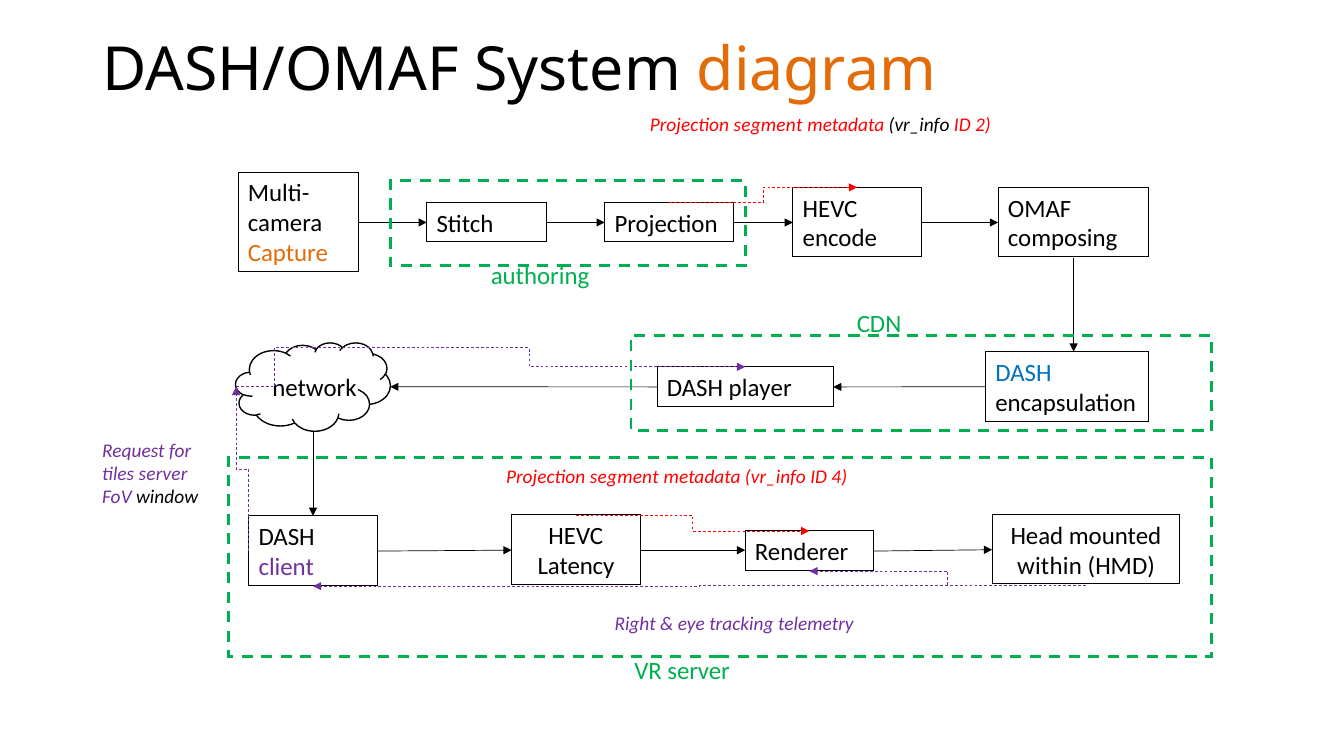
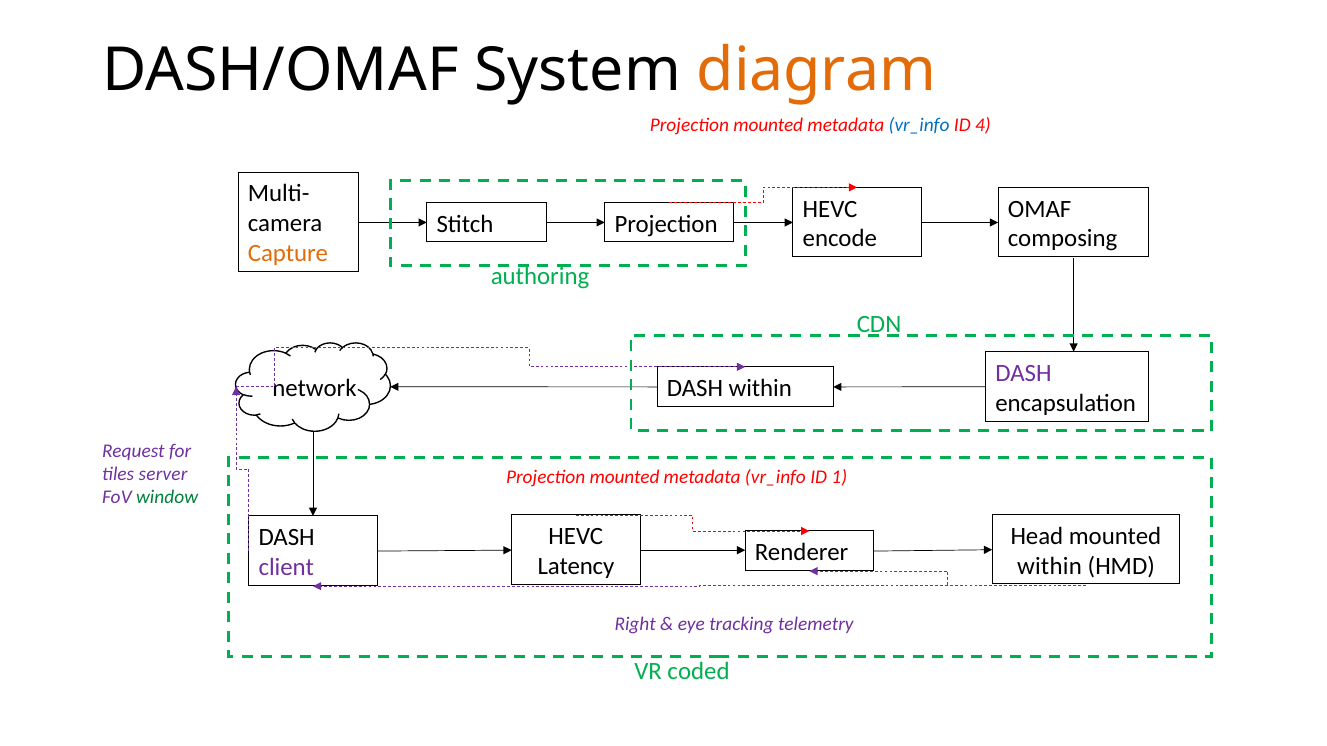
segment: segment -> mounted (768, 125)
vr_info colour: black -> blue (919, 125)
2: 2 -> 4 (983, 125)
DASH colour: blue -> purple (1023, 373)
DASH player: player -> within (760, 389)
segment: segment -> mounted (625, 478)
4: 4 -> 1 (839, 478)
window colour: black -> green (167, 497)
VR server: server -> coded (699, 672)
